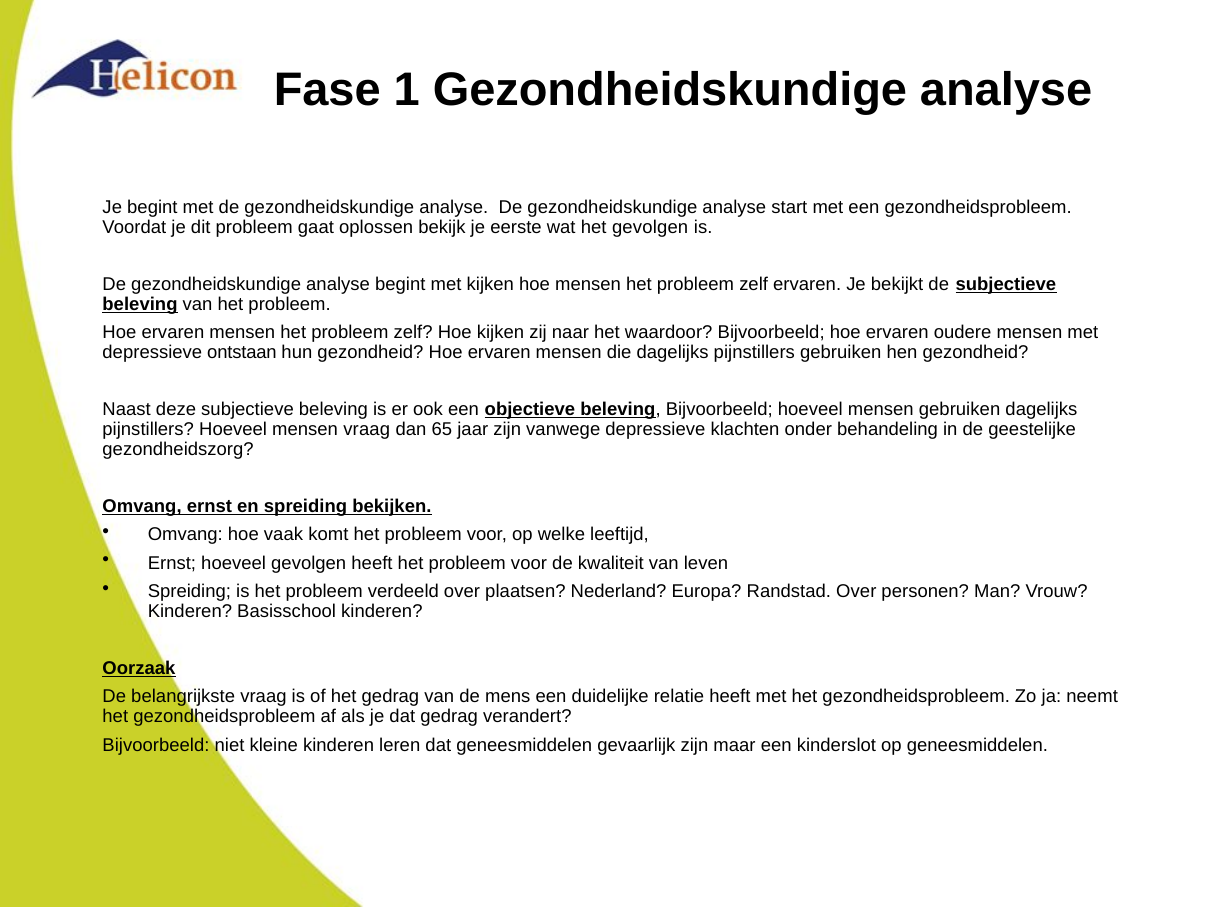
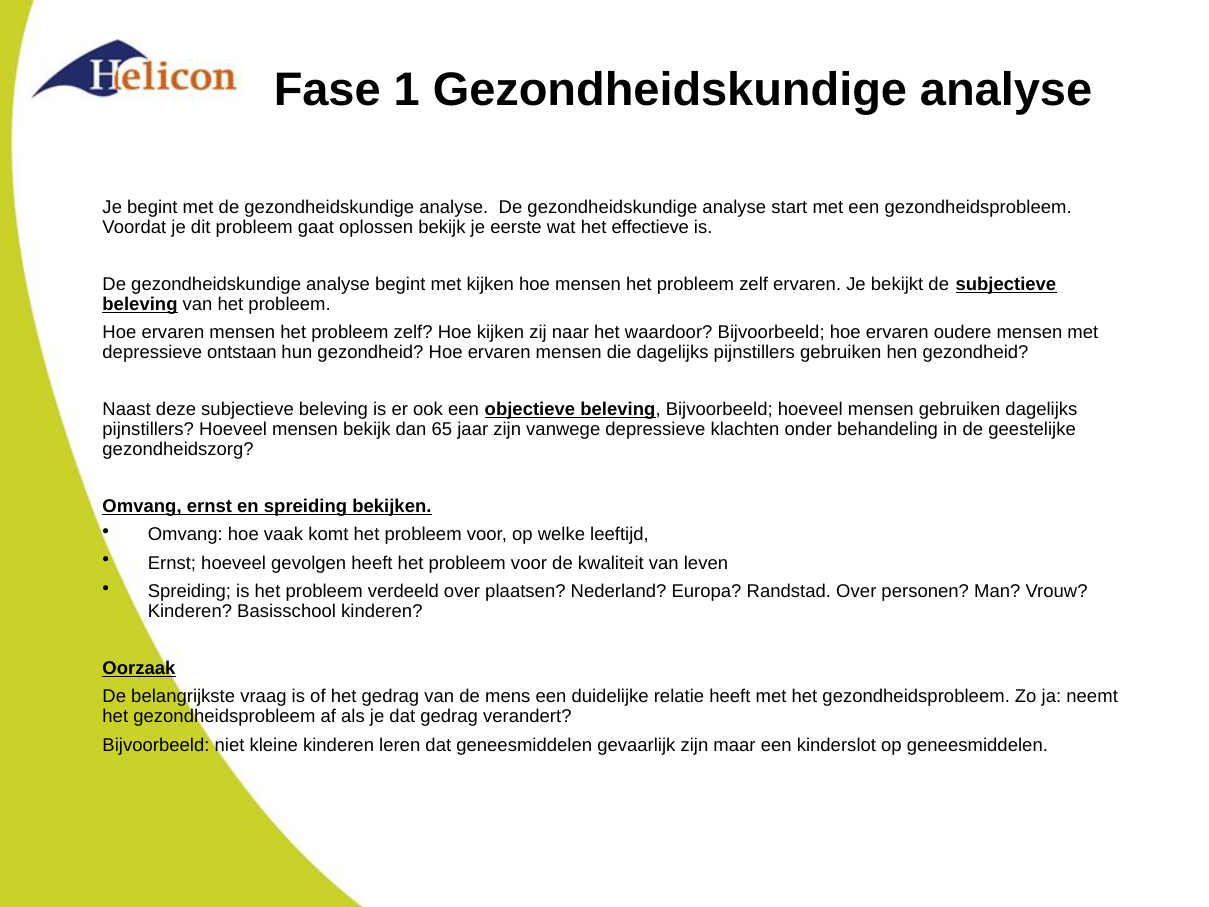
het gevolgen: gevolgen -> effectieve (650, 227)
mensen vraag: vraag -> bekijk (367, 429)
